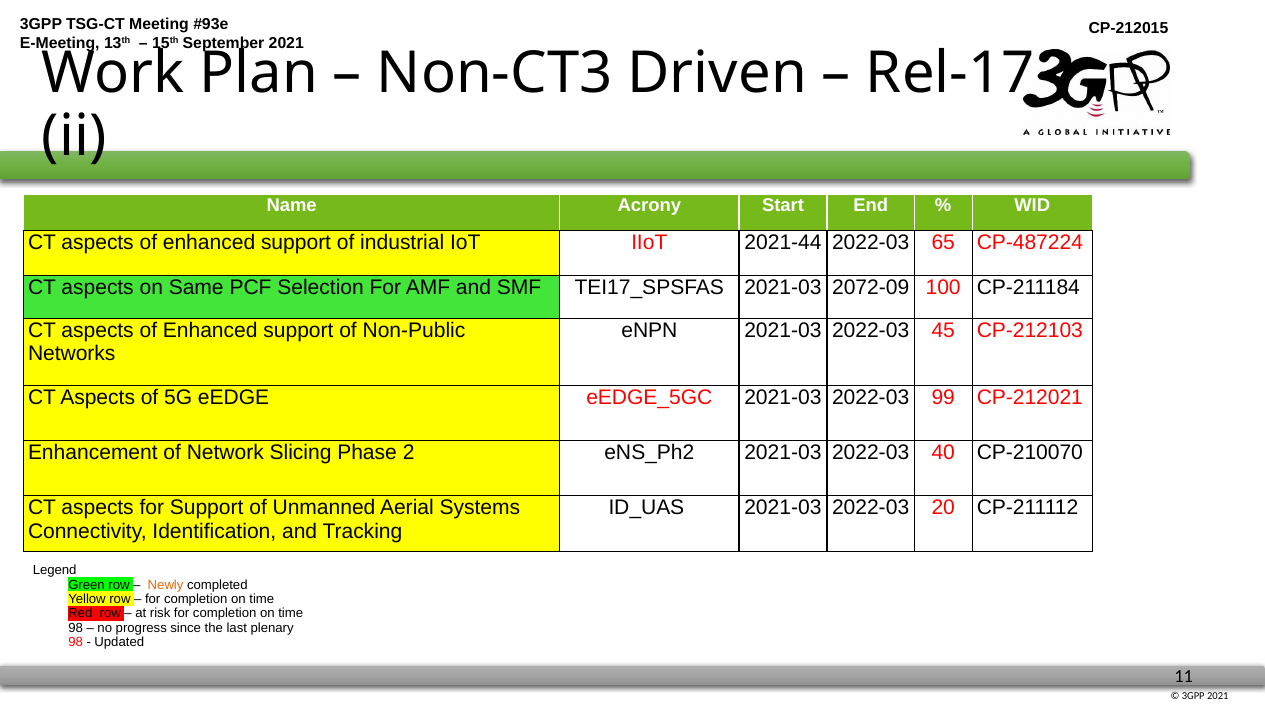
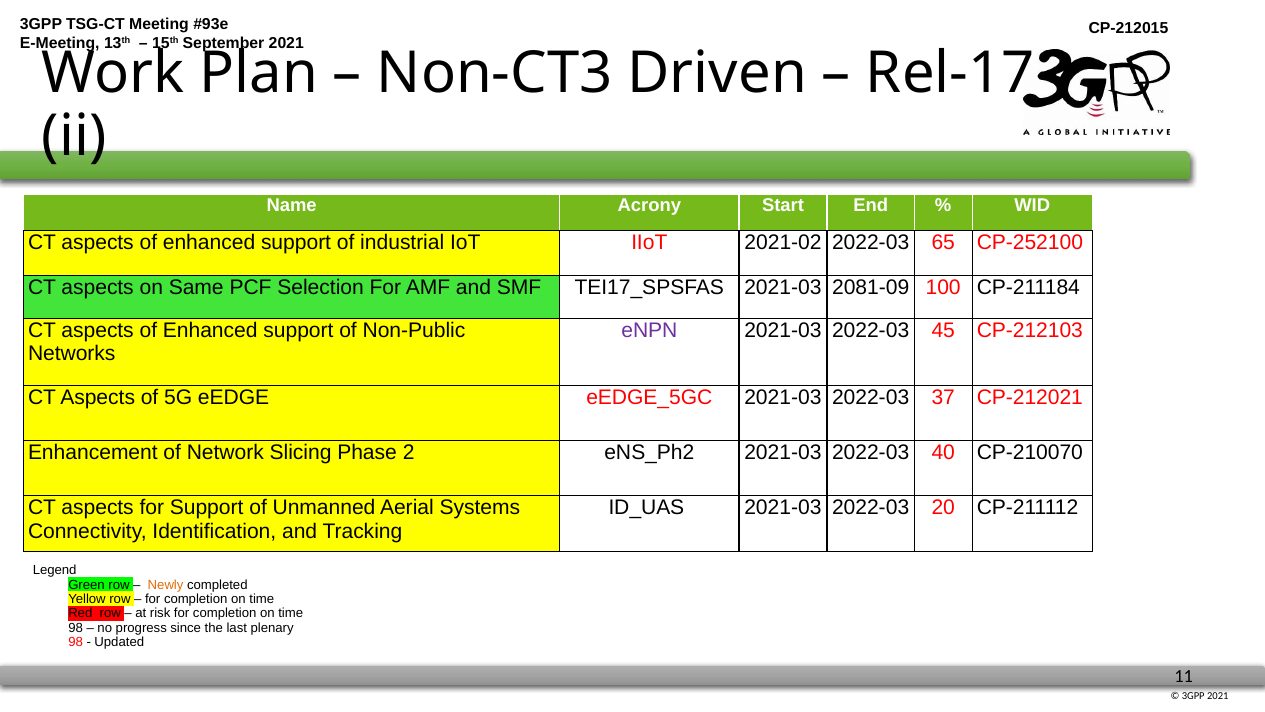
2021-44: 2021-44 -> 2021-02 (783, 243)
CP-487224: CP-487224 -> CP-252100 (1030, 243)
2072-09: 2072-09 -> 2081-09 (871, 287)
eNPN colour: black -> purple (649, 330)
99: 99 -> 37 (943, 397)
